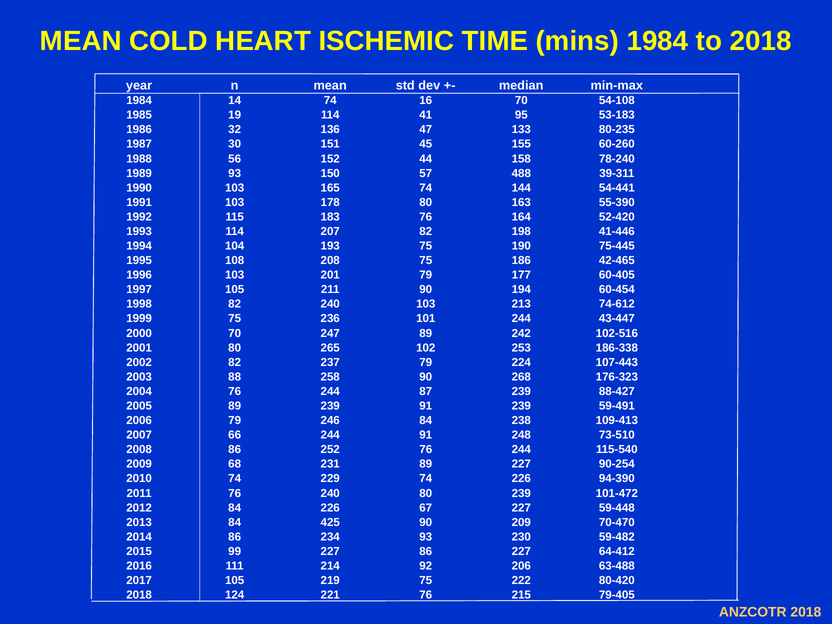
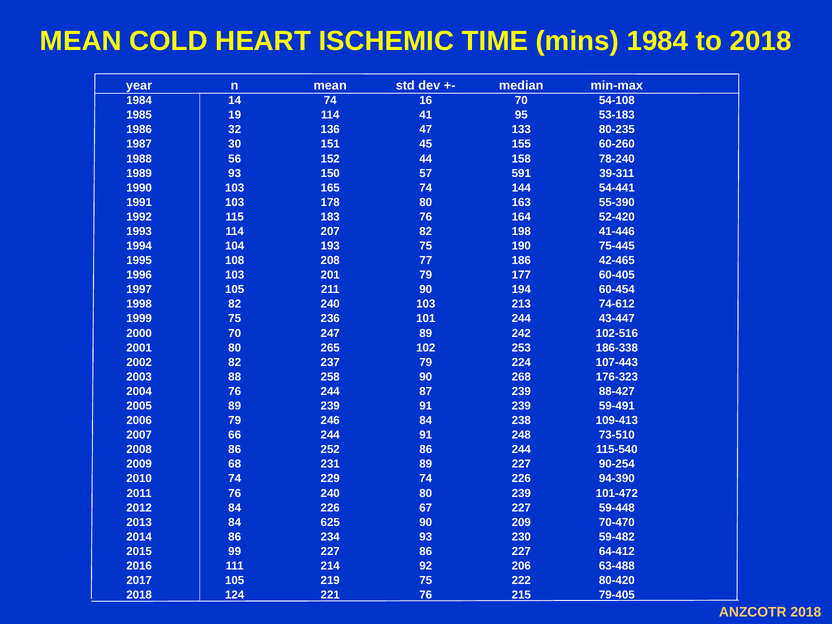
488: 488 -> 591 (521, 173)
208 75: 75 -> 77 (426, 260)
252 76: 76 -> 86 (426, 450)
425: 425 -> 625 (330, 522)
